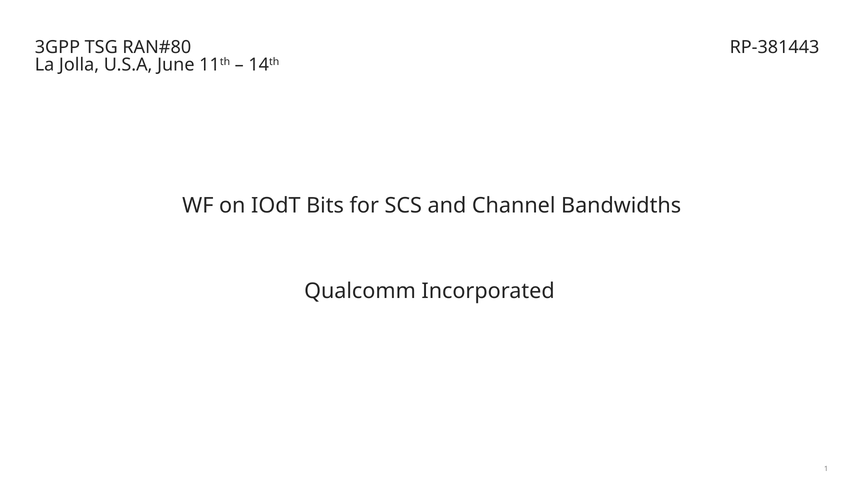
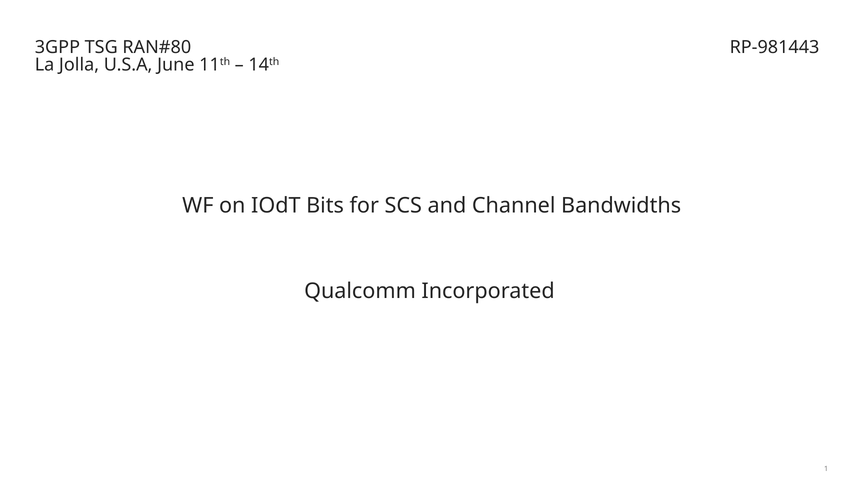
RP-381443: RP-381443 -> RP-981443 (775, 47)
